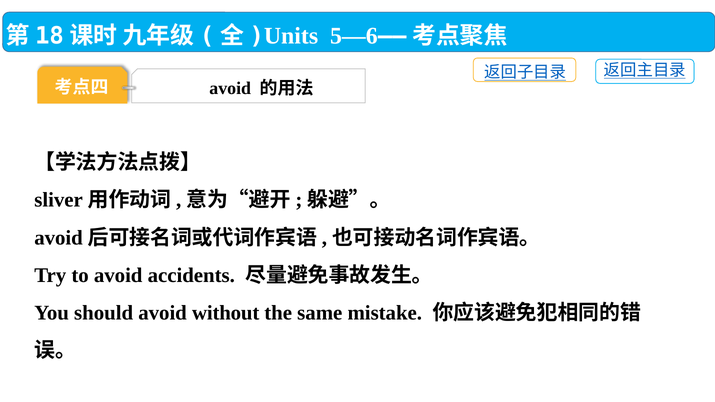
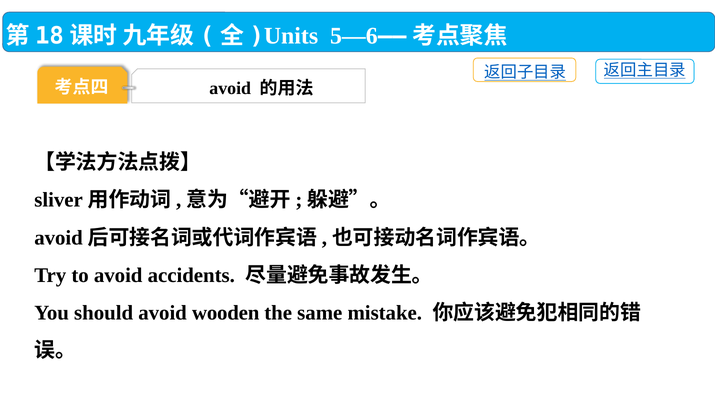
without: without -> wooden (226, 313)
